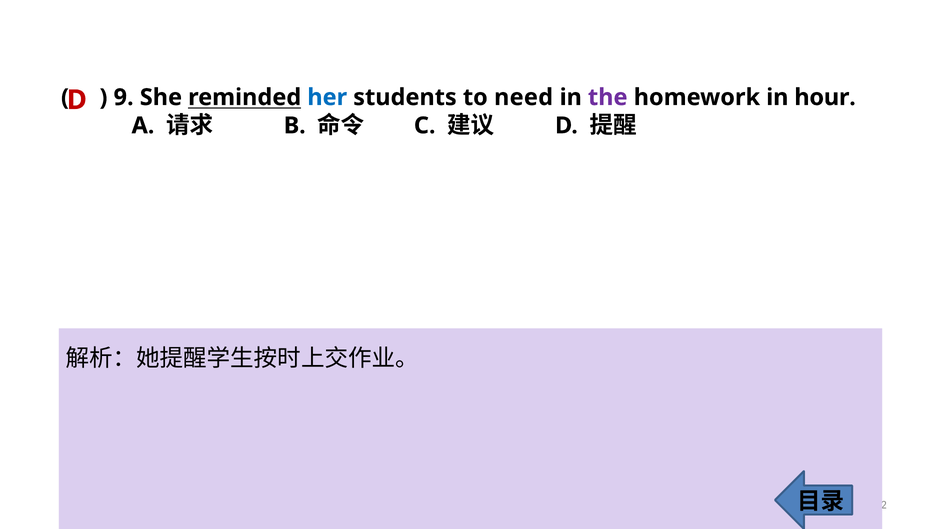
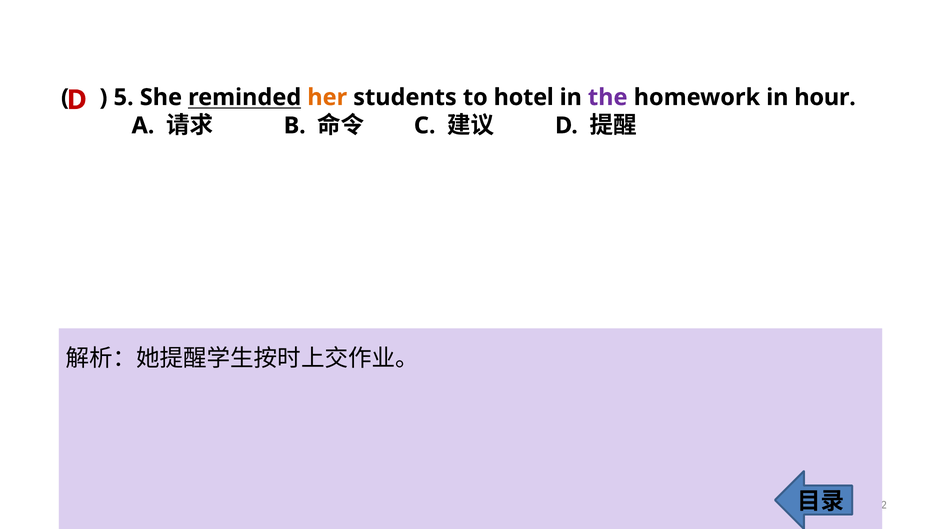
9: 9 -> 5 (124, 97)
her colour: blue -> orange (327, 97)
need: need -> hotel (524, 97)
